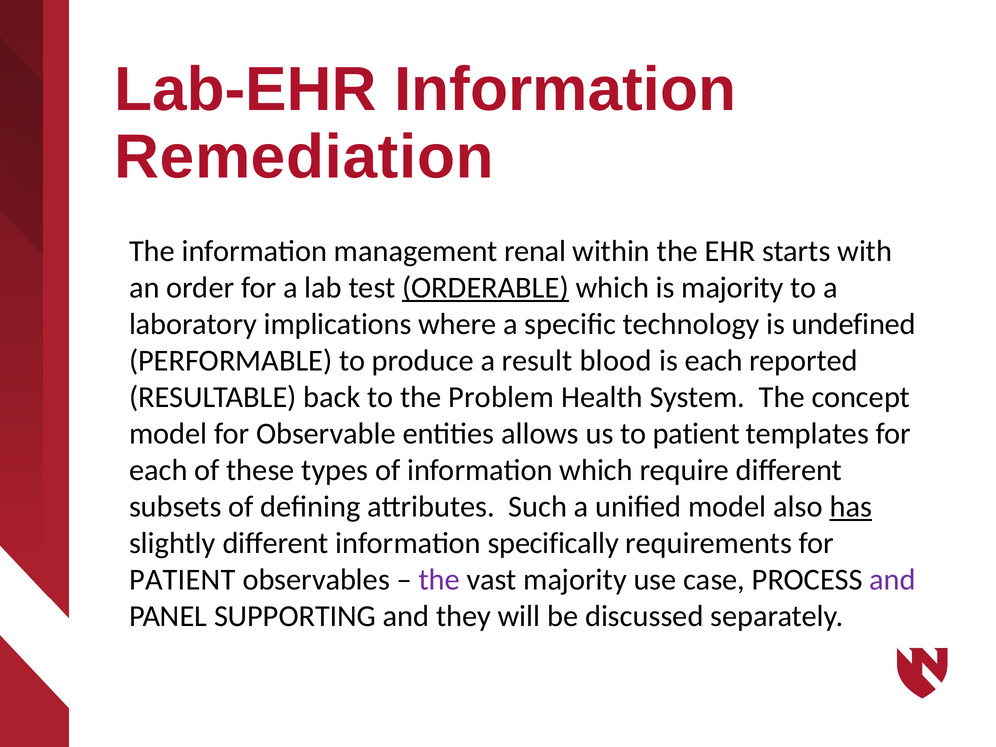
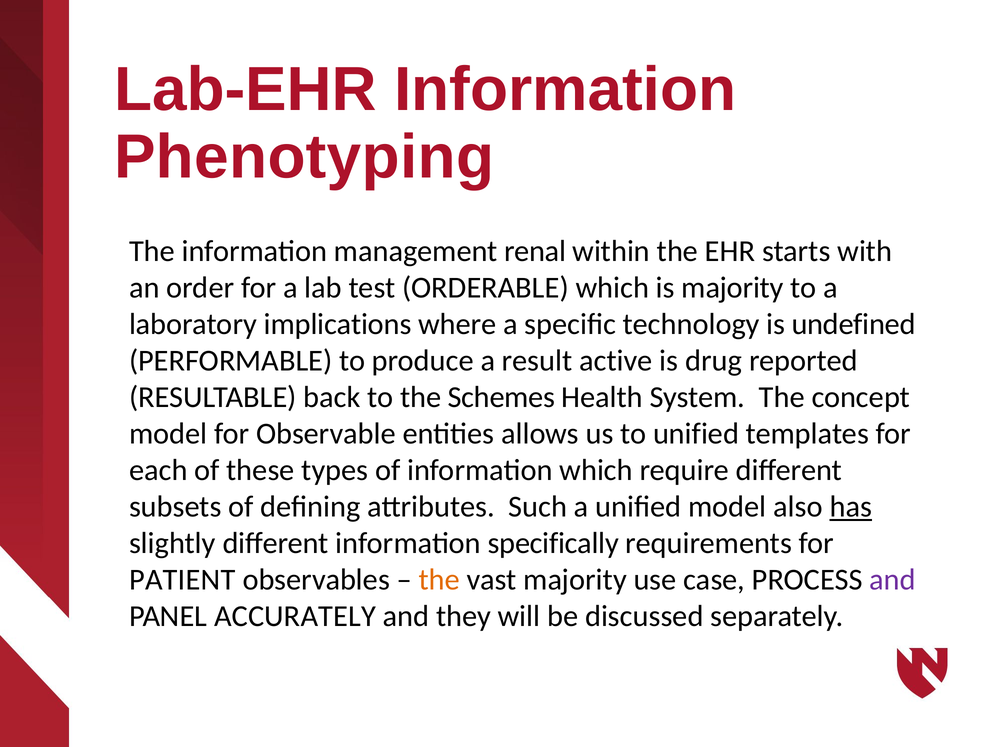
Remediation: Remediation -> Phenotyping (304, 157)
ORDERABLE underline: present -> none (485, 288)
blood: blood -> active (616, 361)
is each: each -> drug (714, 361)
Problem: Problem -> Schemes (501, 397)
to patient: patient -> unified (696, 434)
the colour: purple -> orange (439, 580)
SUPPORTING: SUPPORTING -> ACCURATELY (295, 616)
